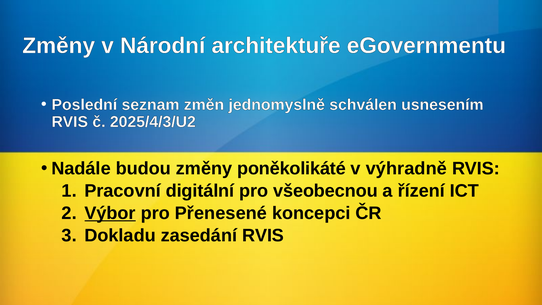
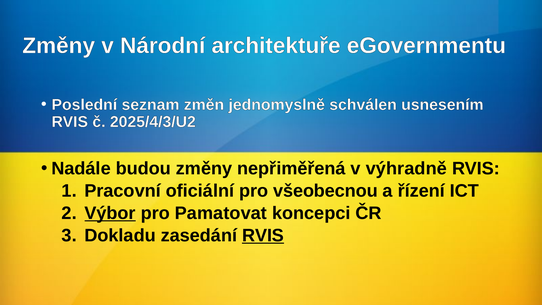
poněkolikáté: poněkolikáté -> nepřiměřená (291, 168)
digitální: digitální -> oficiální (200, 191)
Přenesené: Přenesené -> Pamatovat (221, 213)
RVIS underline: none -> present (263, 235)
